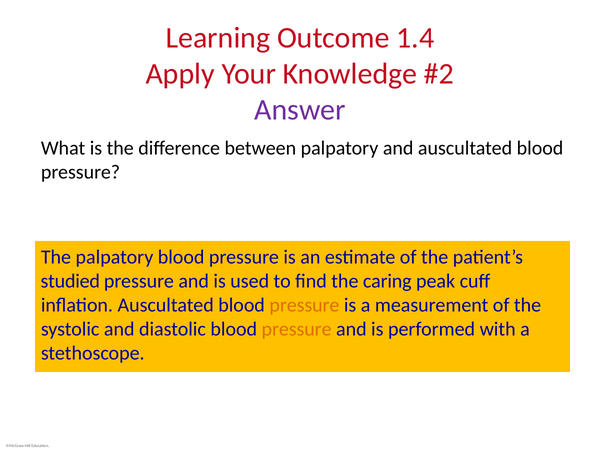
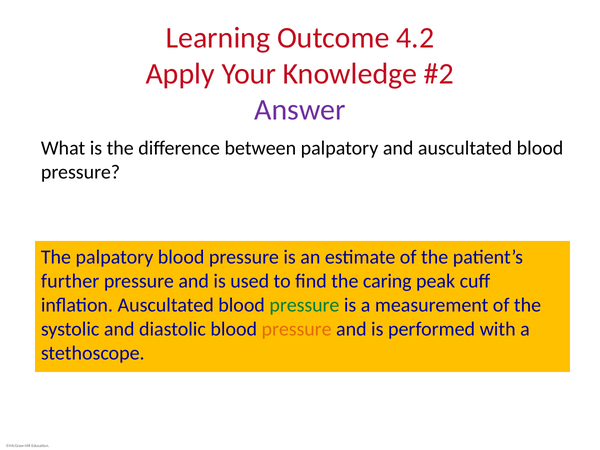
1.4: 1.4 -> 4.2 (415, 38)
studied: studied -> further (70, 281)
pressure colour: orange -> green (304, 305)
